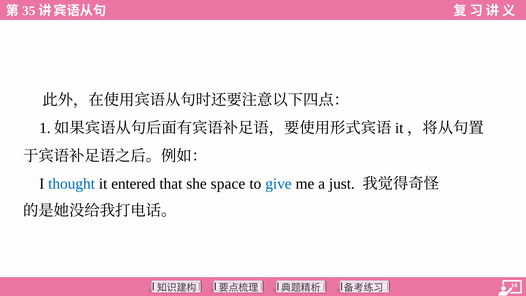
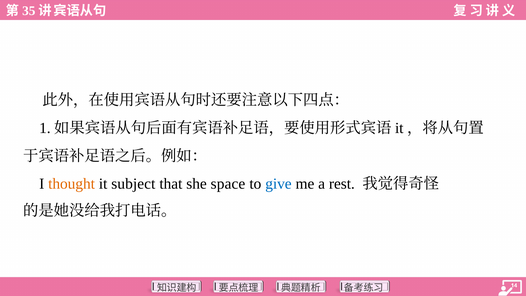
thought colour: blue -> orange (72, 184)
entered: entered -> subject (133, 184)
just: just -> rest (342, 184)
